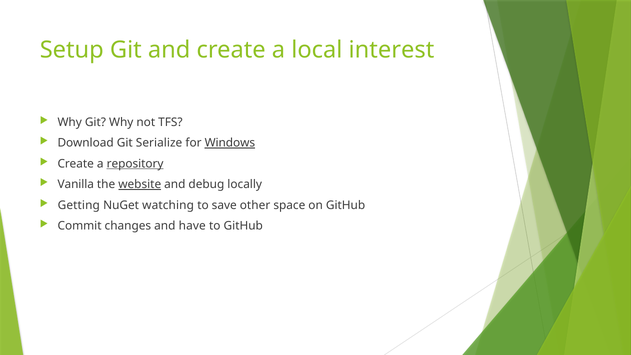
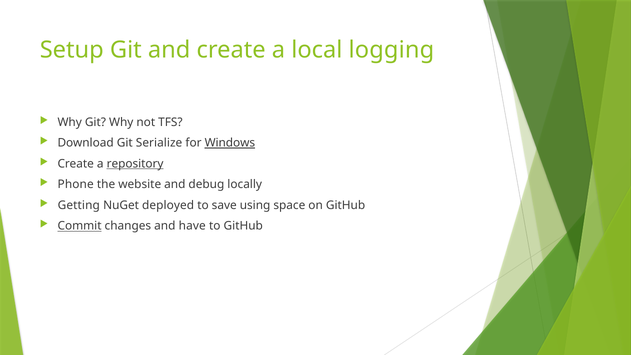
interest: interest -> logging (391, 50)
Vanilla: Vanilla -> Phone (76, 184)
website underline: present -> none (140, 184)
watching: watching -> deployed (168, 205)
other: other -> using (255, 205)
Commit underline: none -> present (80, 226)
